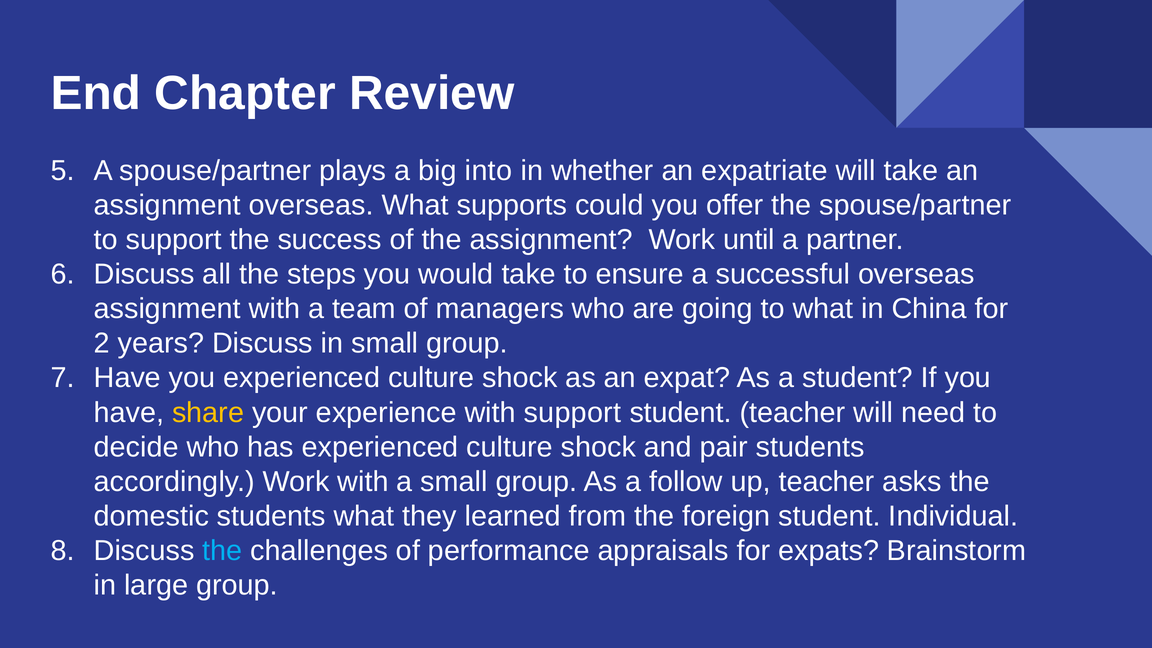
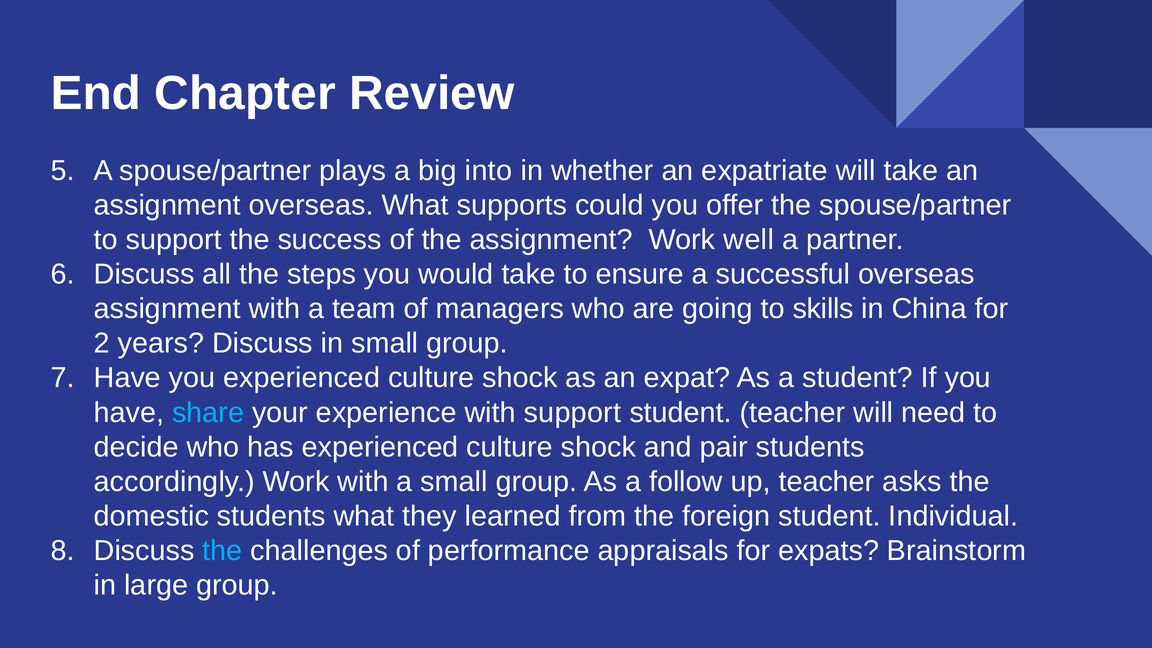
until: until -> well (749, 240)
to what: what -> skills (823, 309)
share colour: yellow -> light blue (208, 413)
